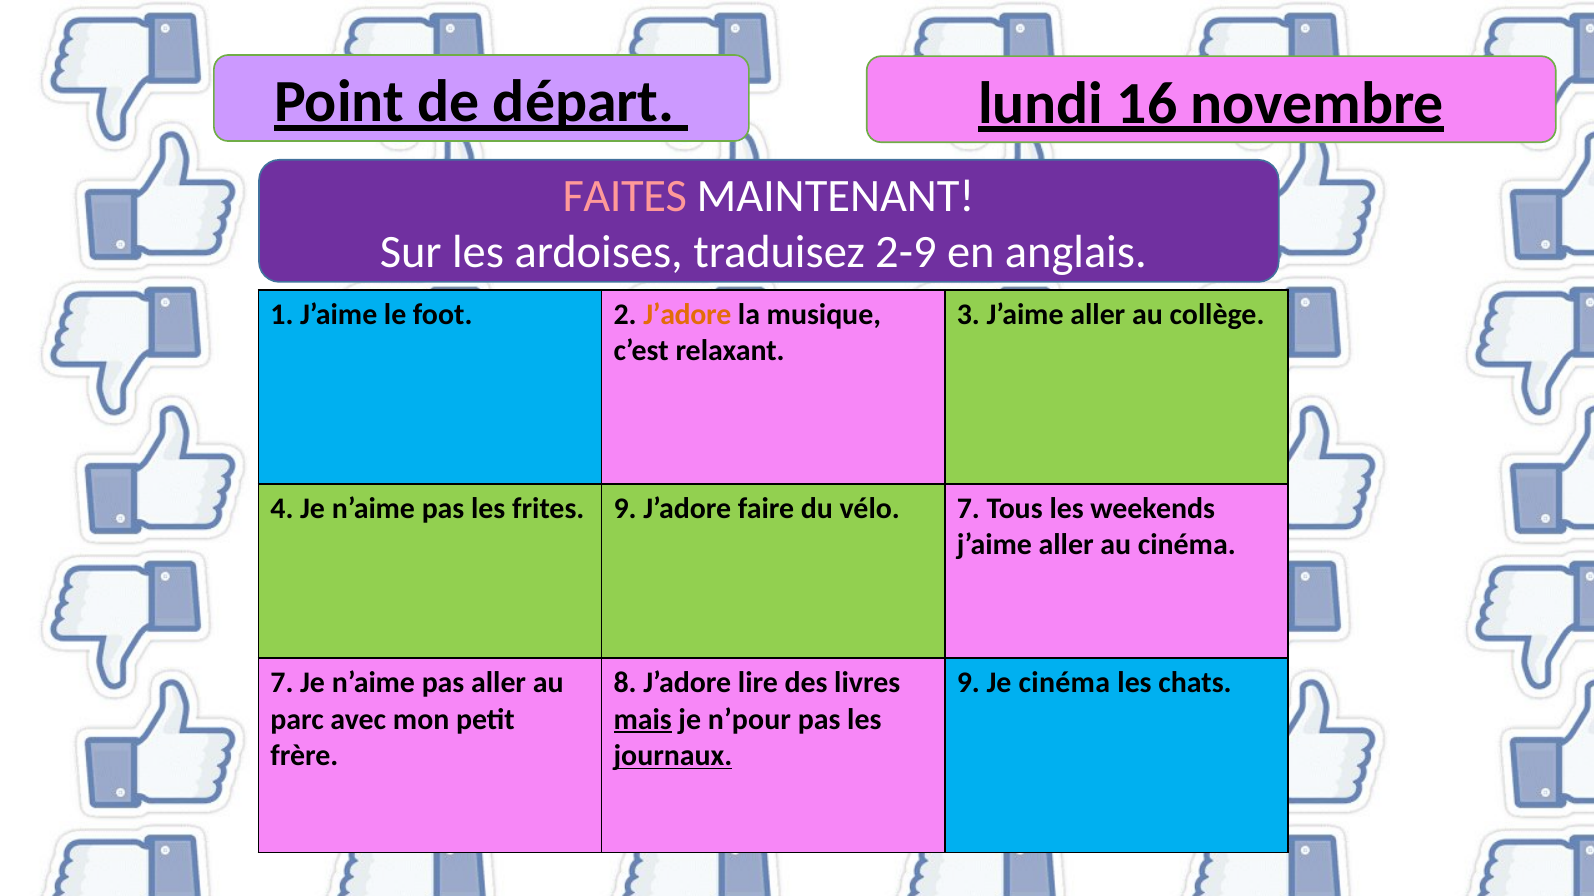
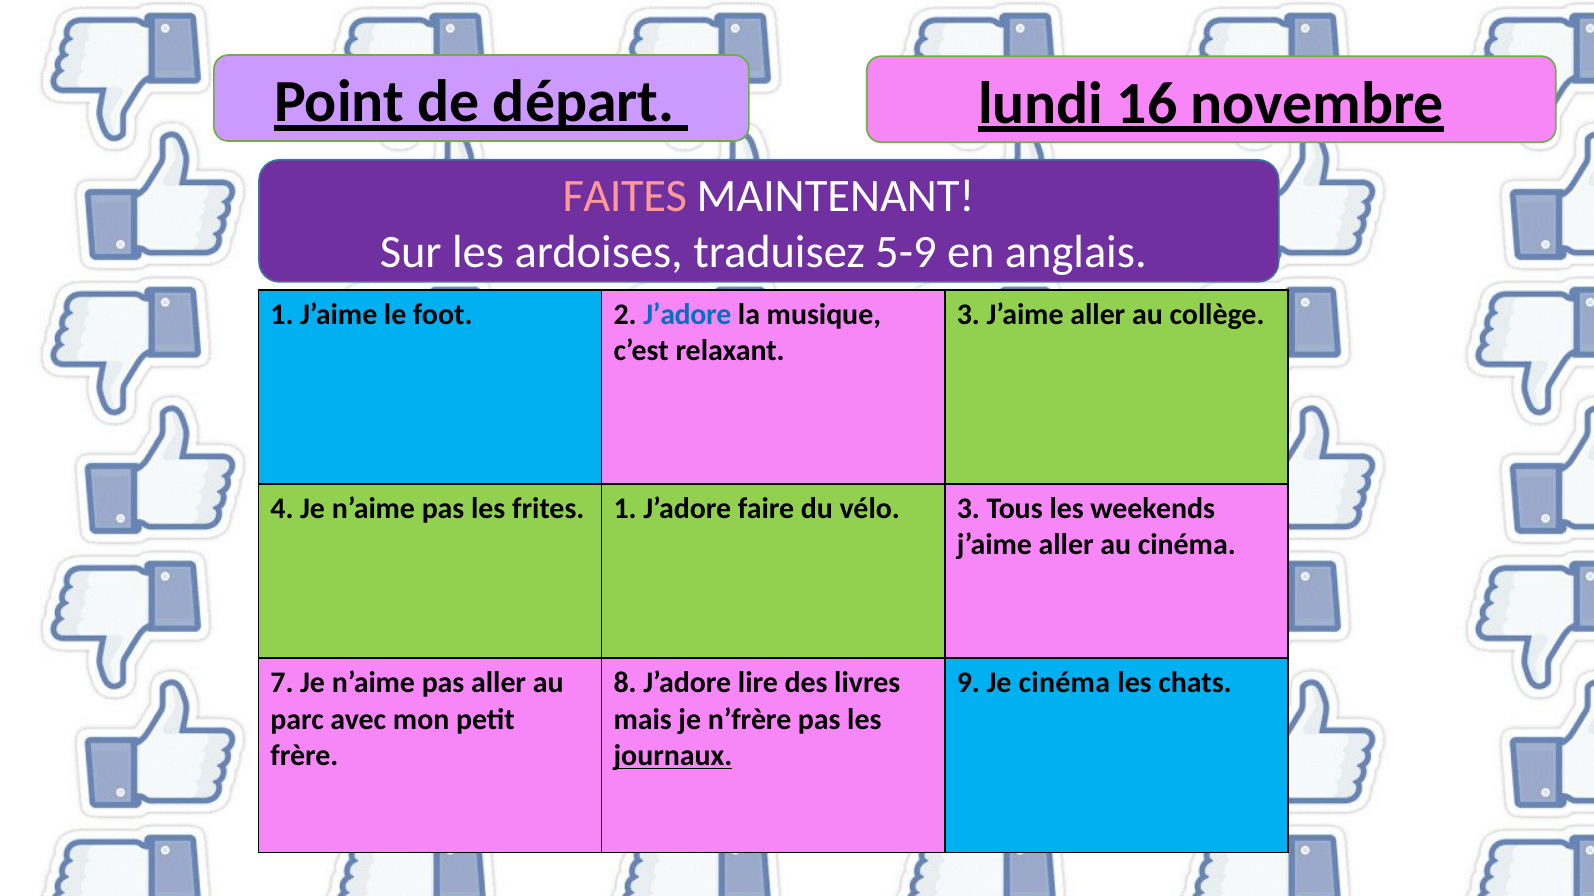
2-9: 2-9 -> 5-9 (906, 252)
J’adore colour: orange -> blue (687, 315)
frites 9: 9 -> 1 (625, 509)
vélo 7: 7 -> 3 (968, 509)
mais underline: present -> none (643, 720)
n’pour: n’pour -> n’frère (750, 720)
